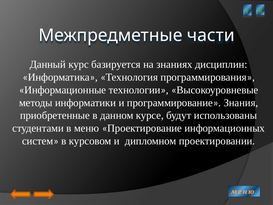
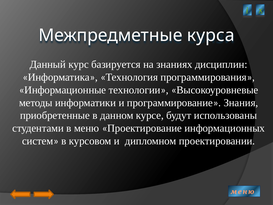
части: части -> курса (211, 35)
